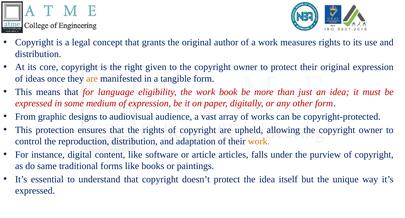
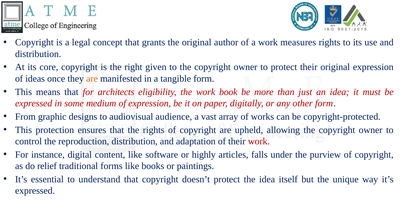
language: language -> architects (116, 92)
work colour: orange -> red (259, 141)
article: article -> highly (204, 155)
same: same -> relief (47, 166)
